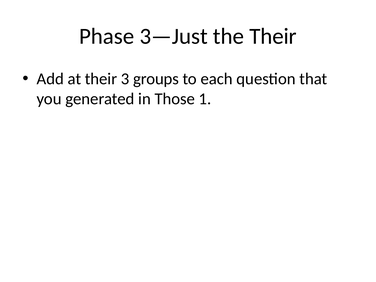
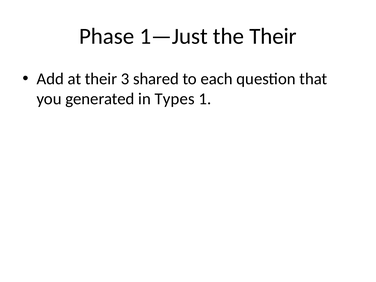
3—Just: 3—Just -> 1—Just (174, 36)
groups: groups -> shared (156, 79)
Those: Those -> Types (175, 99)
